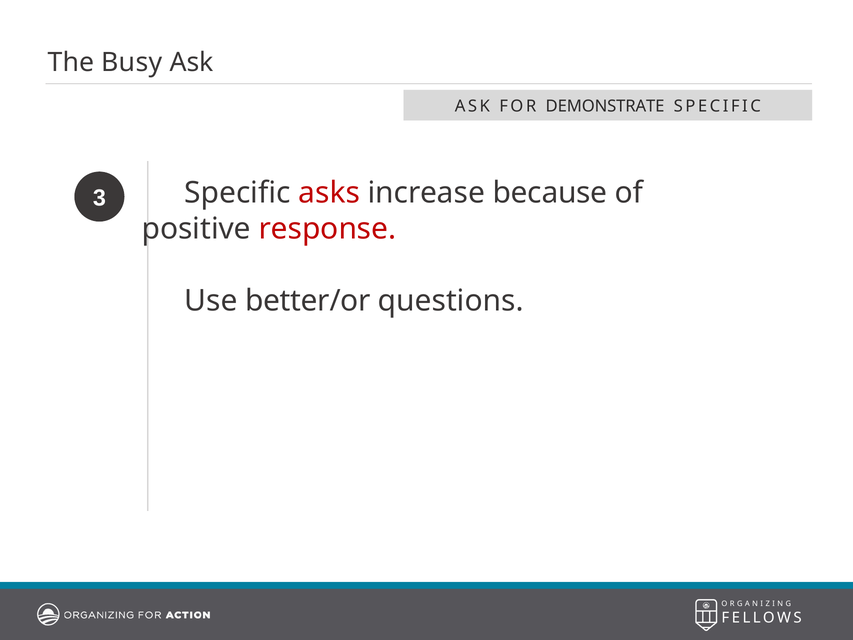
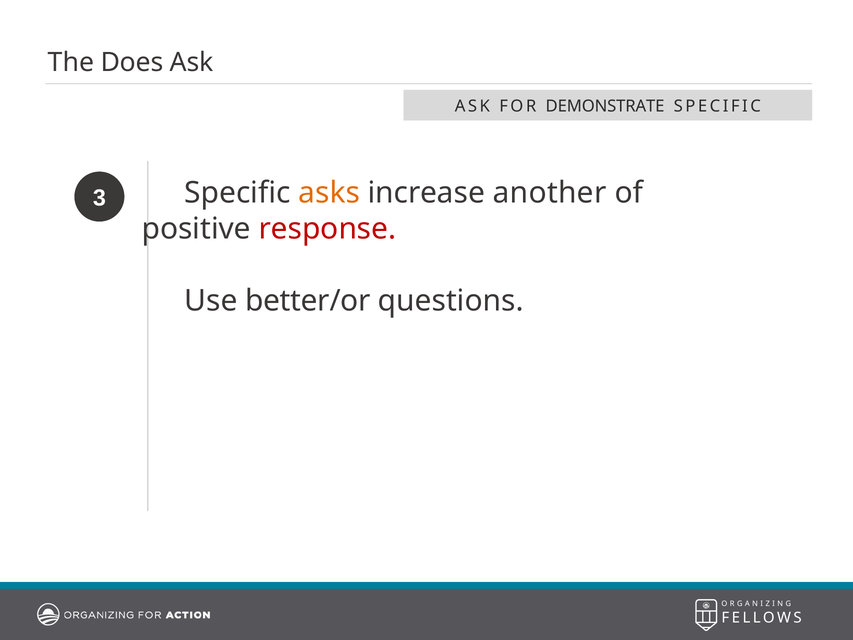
Busy: Busy -> Does (132, 62)
asks colour: red -> orange (329, 193)
because: because -> another (550, 193)
